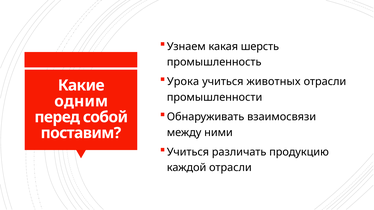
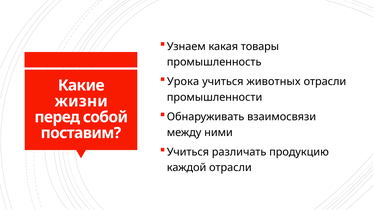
шерсть: шерсть -> товары (260, 47)
одним: одним -> жизни (81, 101)
